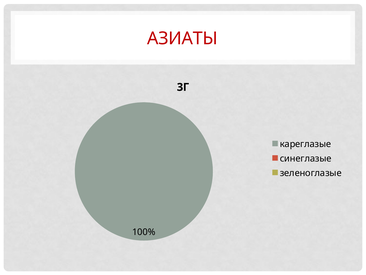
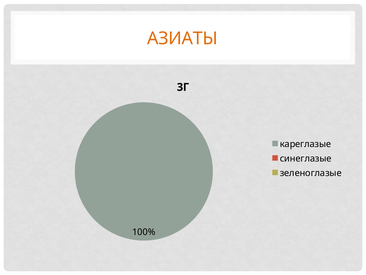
АЗИАТЫ colour: red -> orange (182, 38)
